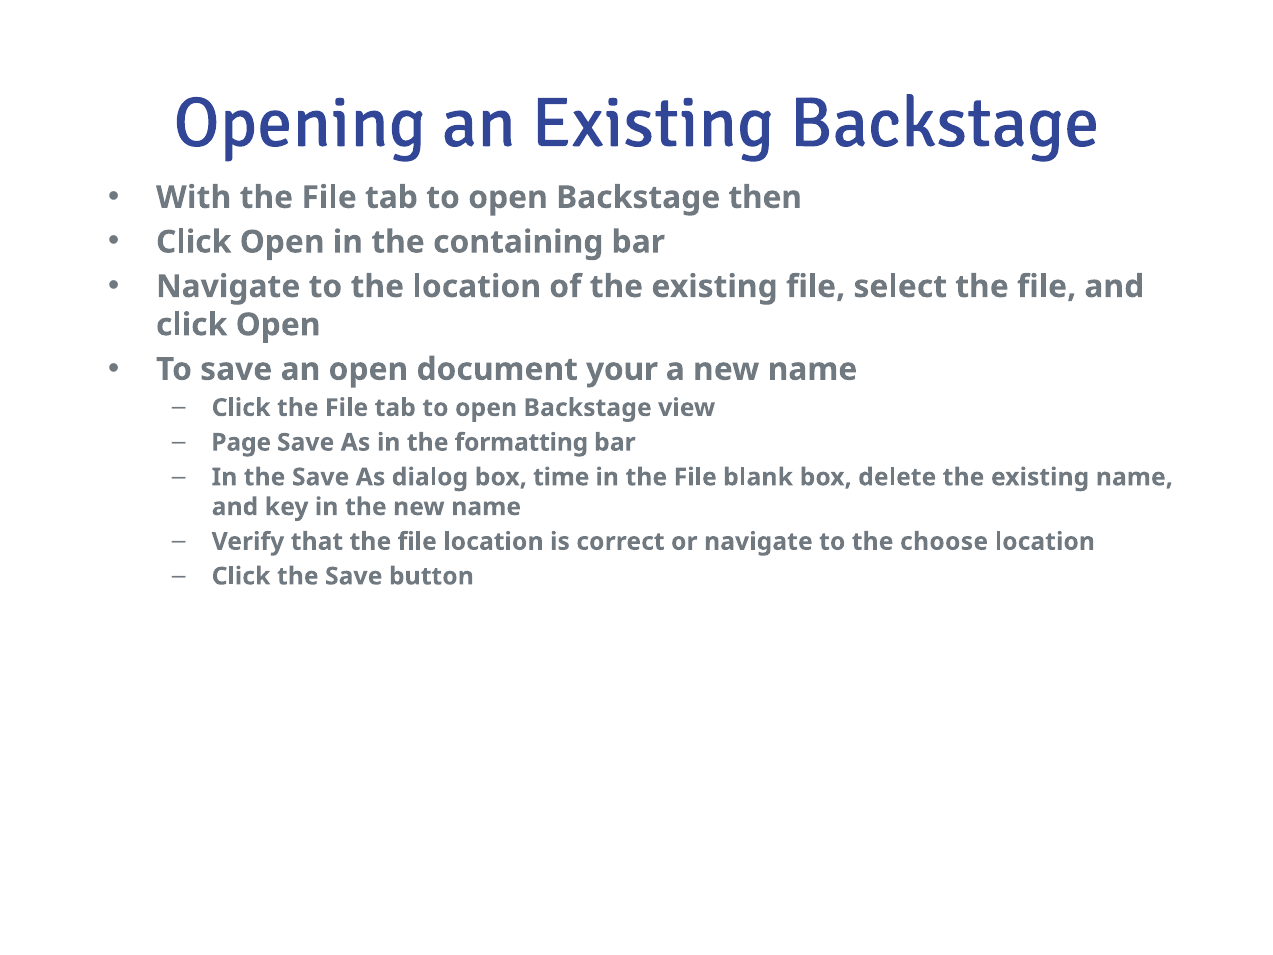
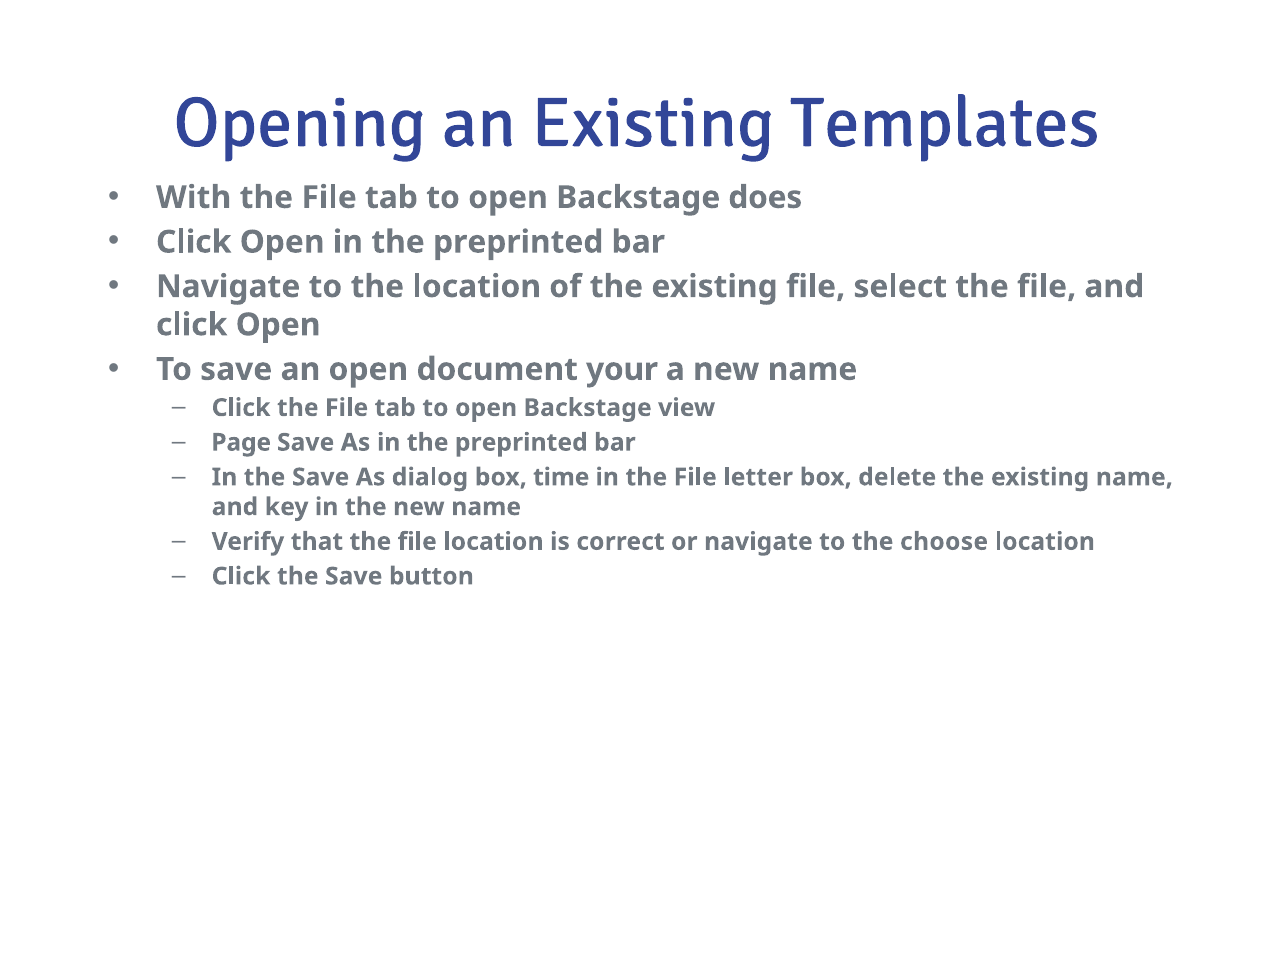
Existing Backstage: Backstage -> Templates (945, 123)
then: then -> does (765, 197)
Open in the containing: containing -> preprinted (518, 242)
As in the formatting: formatting -> preprinted (521, 442)
blank: blank -> letter (758, 477)
